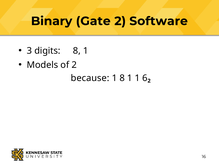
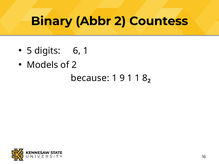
Gate: Gate -> Abbr (93, 21)
Software: Software -> Countess (159, 21)
3: 3 -> 5 (29, 51)
digits 8: 8 -> 6 (77, 51)
1 8: 8 -> 9 (122, 78)
6: 6 -> 8 (145, 78)
